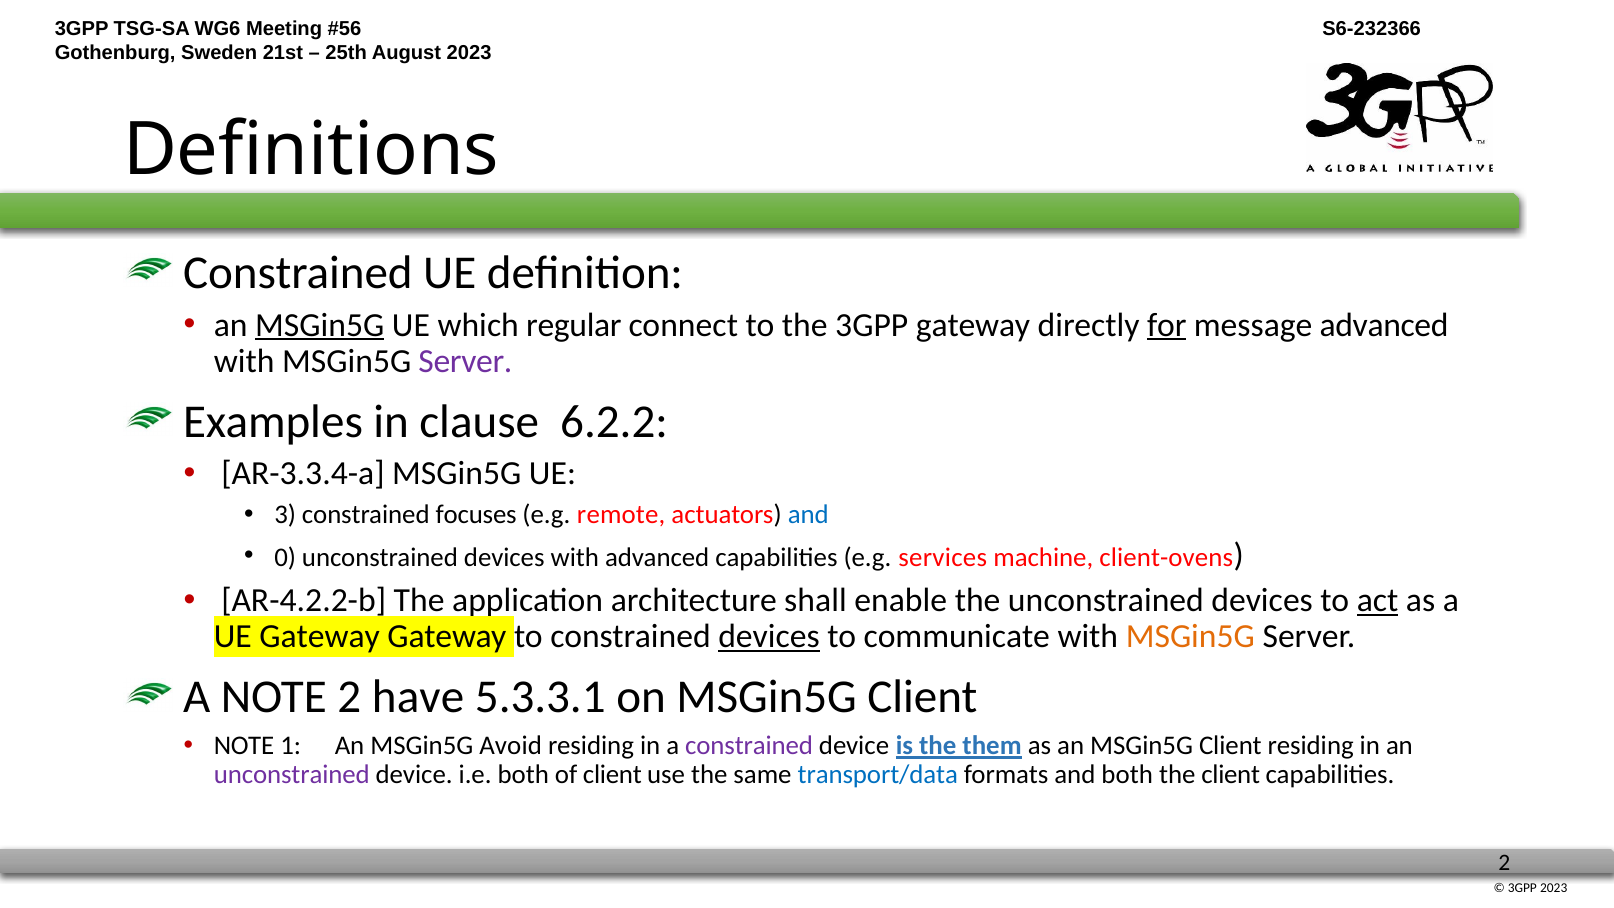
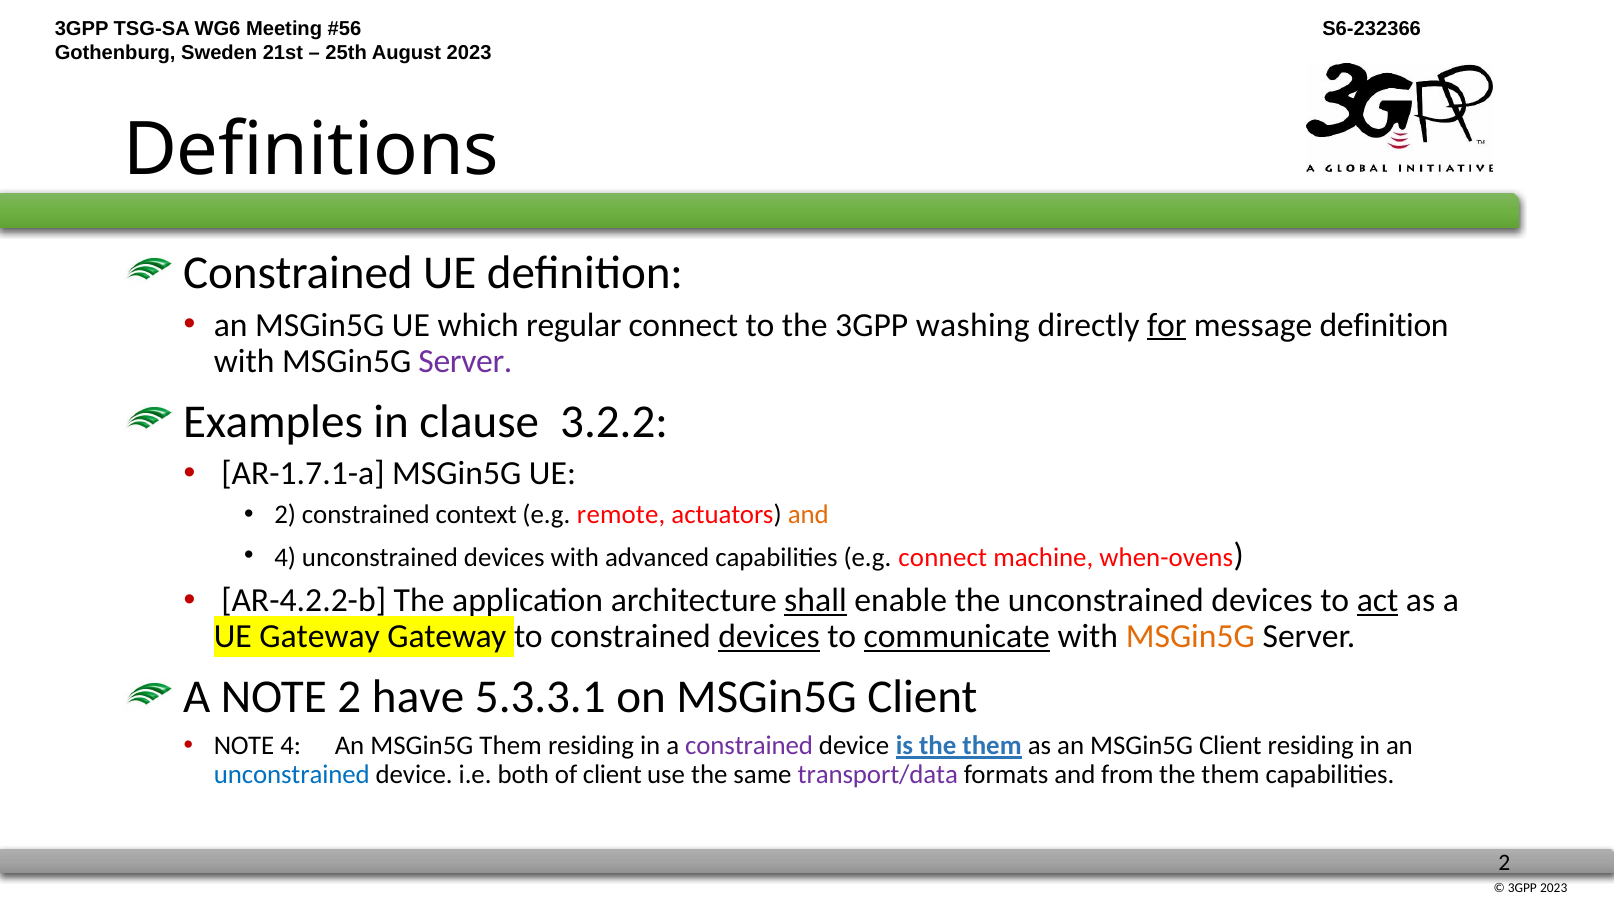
MSGin5G underline: present -> none (320, 325)
3GPP gateway: gateway -> washing (973, 325)
message advanced: advanced -> definition (1384, 325)
6.2.2: 6.2.2 -> 3.2.2 (614, 422)
AR-3.3.4-a: AR-3.3.4-a -> AR-1.7.1-a (303, 474)
3: 3 -> 2 (285, 515)
focuses: focuses -> context (476, 515)
and colour: blue -> orange (808, 515)
0: 0 -> 4 (285, 558)
e.g services: services -> connect (943, 558)
client-ovens: client-ovens -> when-ovens (1166, 558)
shall underline: none -> present (815, 600)
communicate underline: none -> present (957, 637)
NOTE 1: 1 -> 4 (291, 745)
MSGin5G Avoid: Avoid -> Them (511, 745)
unconstrained colour: purple -> blue (292, 775)
transport/data colour: blue -> purple (878, 775)
and both: both -> from (1127, 775)
client: client -> them (1231, 775)
